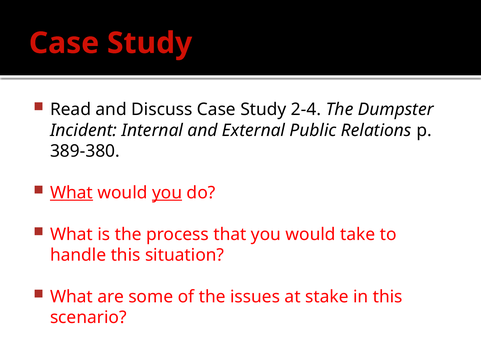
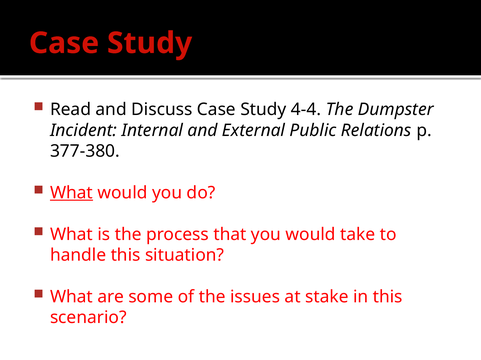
2-4: 2-4 -> 4-4 (306, 110)
389-380: 389-380 -> 377-380 (85, 151)
you underline: present -> none (167, 193)
